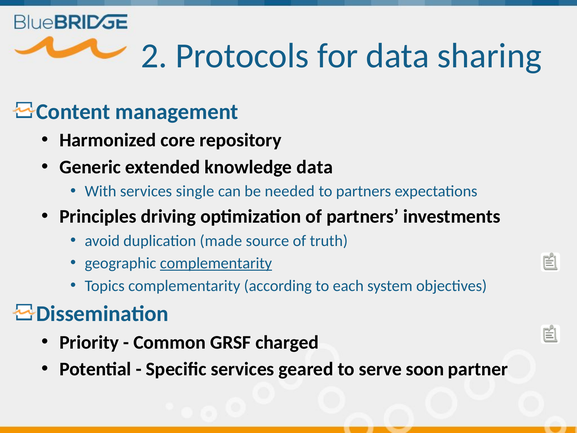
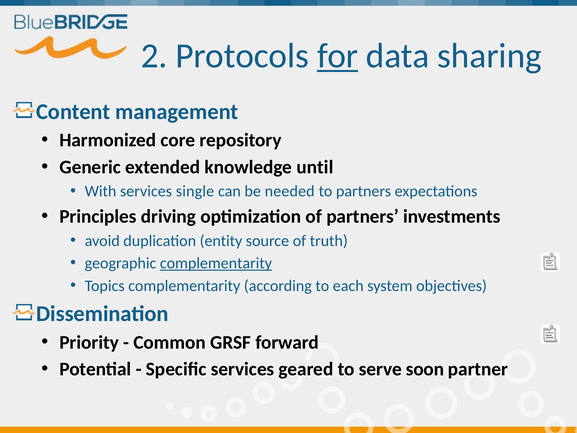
for underline: none -> present (338, 56)
knowledge data: data -> until (315, 167)
made: made -> entity (221, 241)
charged: charged -> forward (287, 342)
